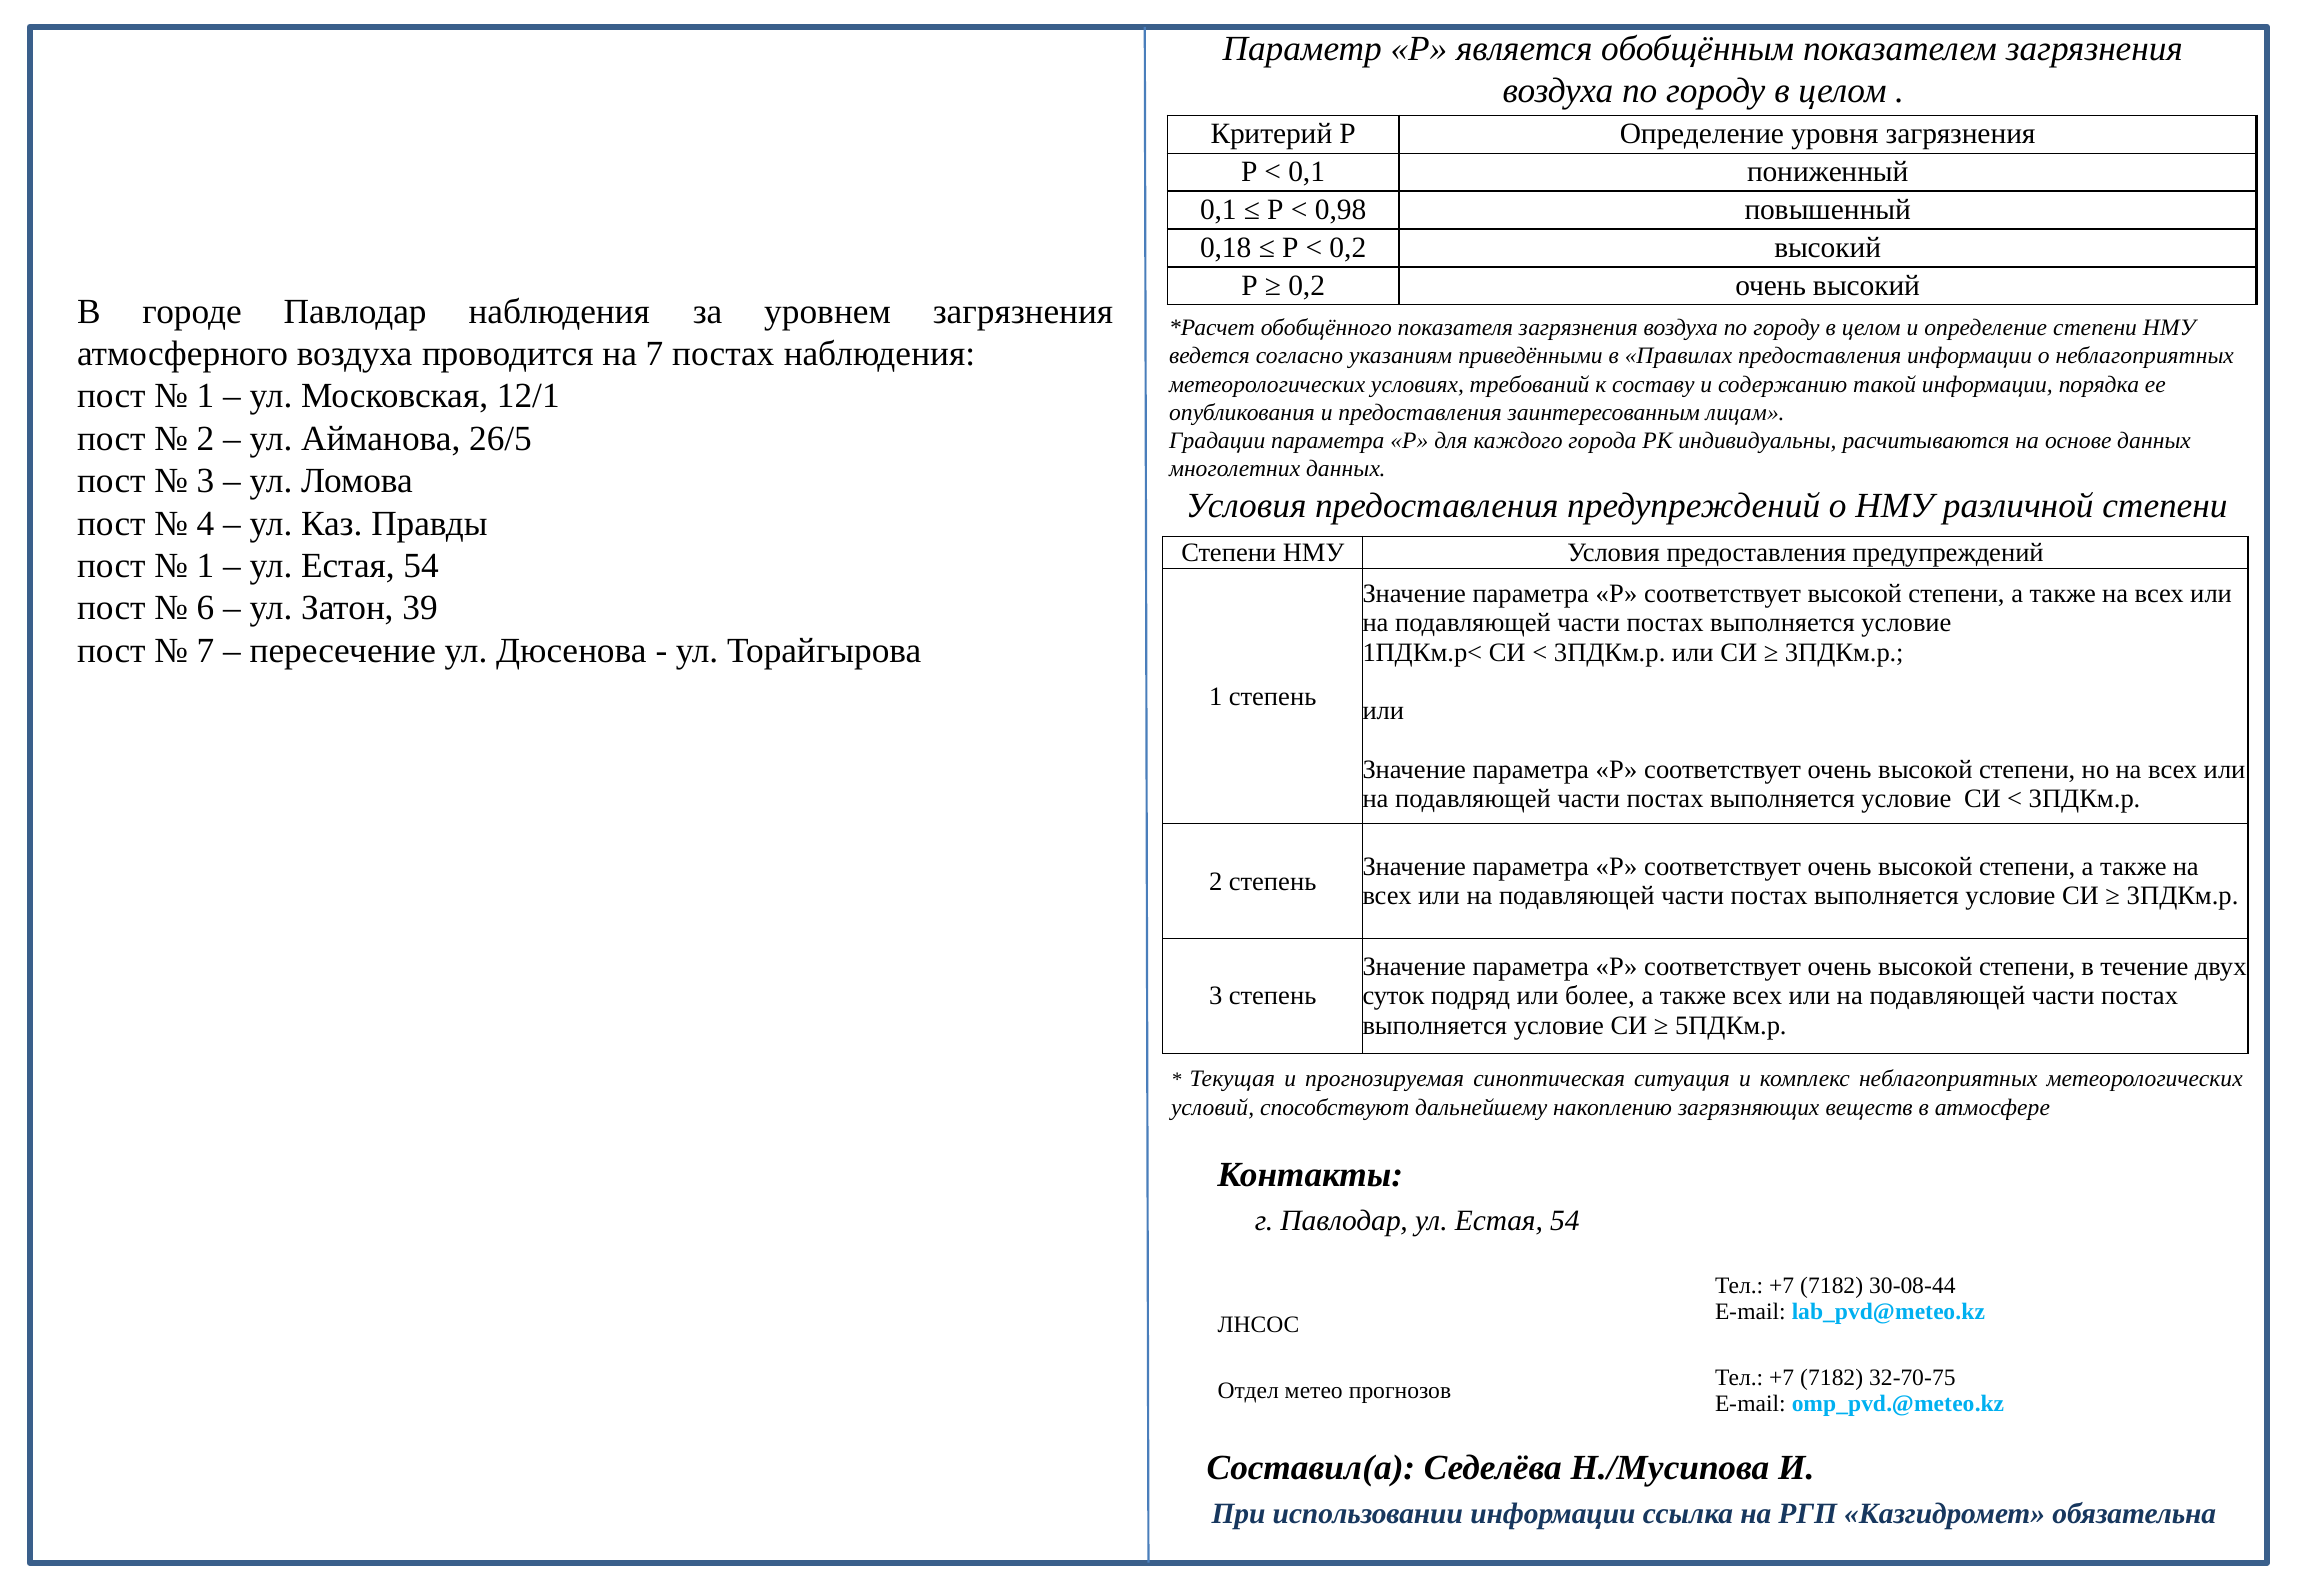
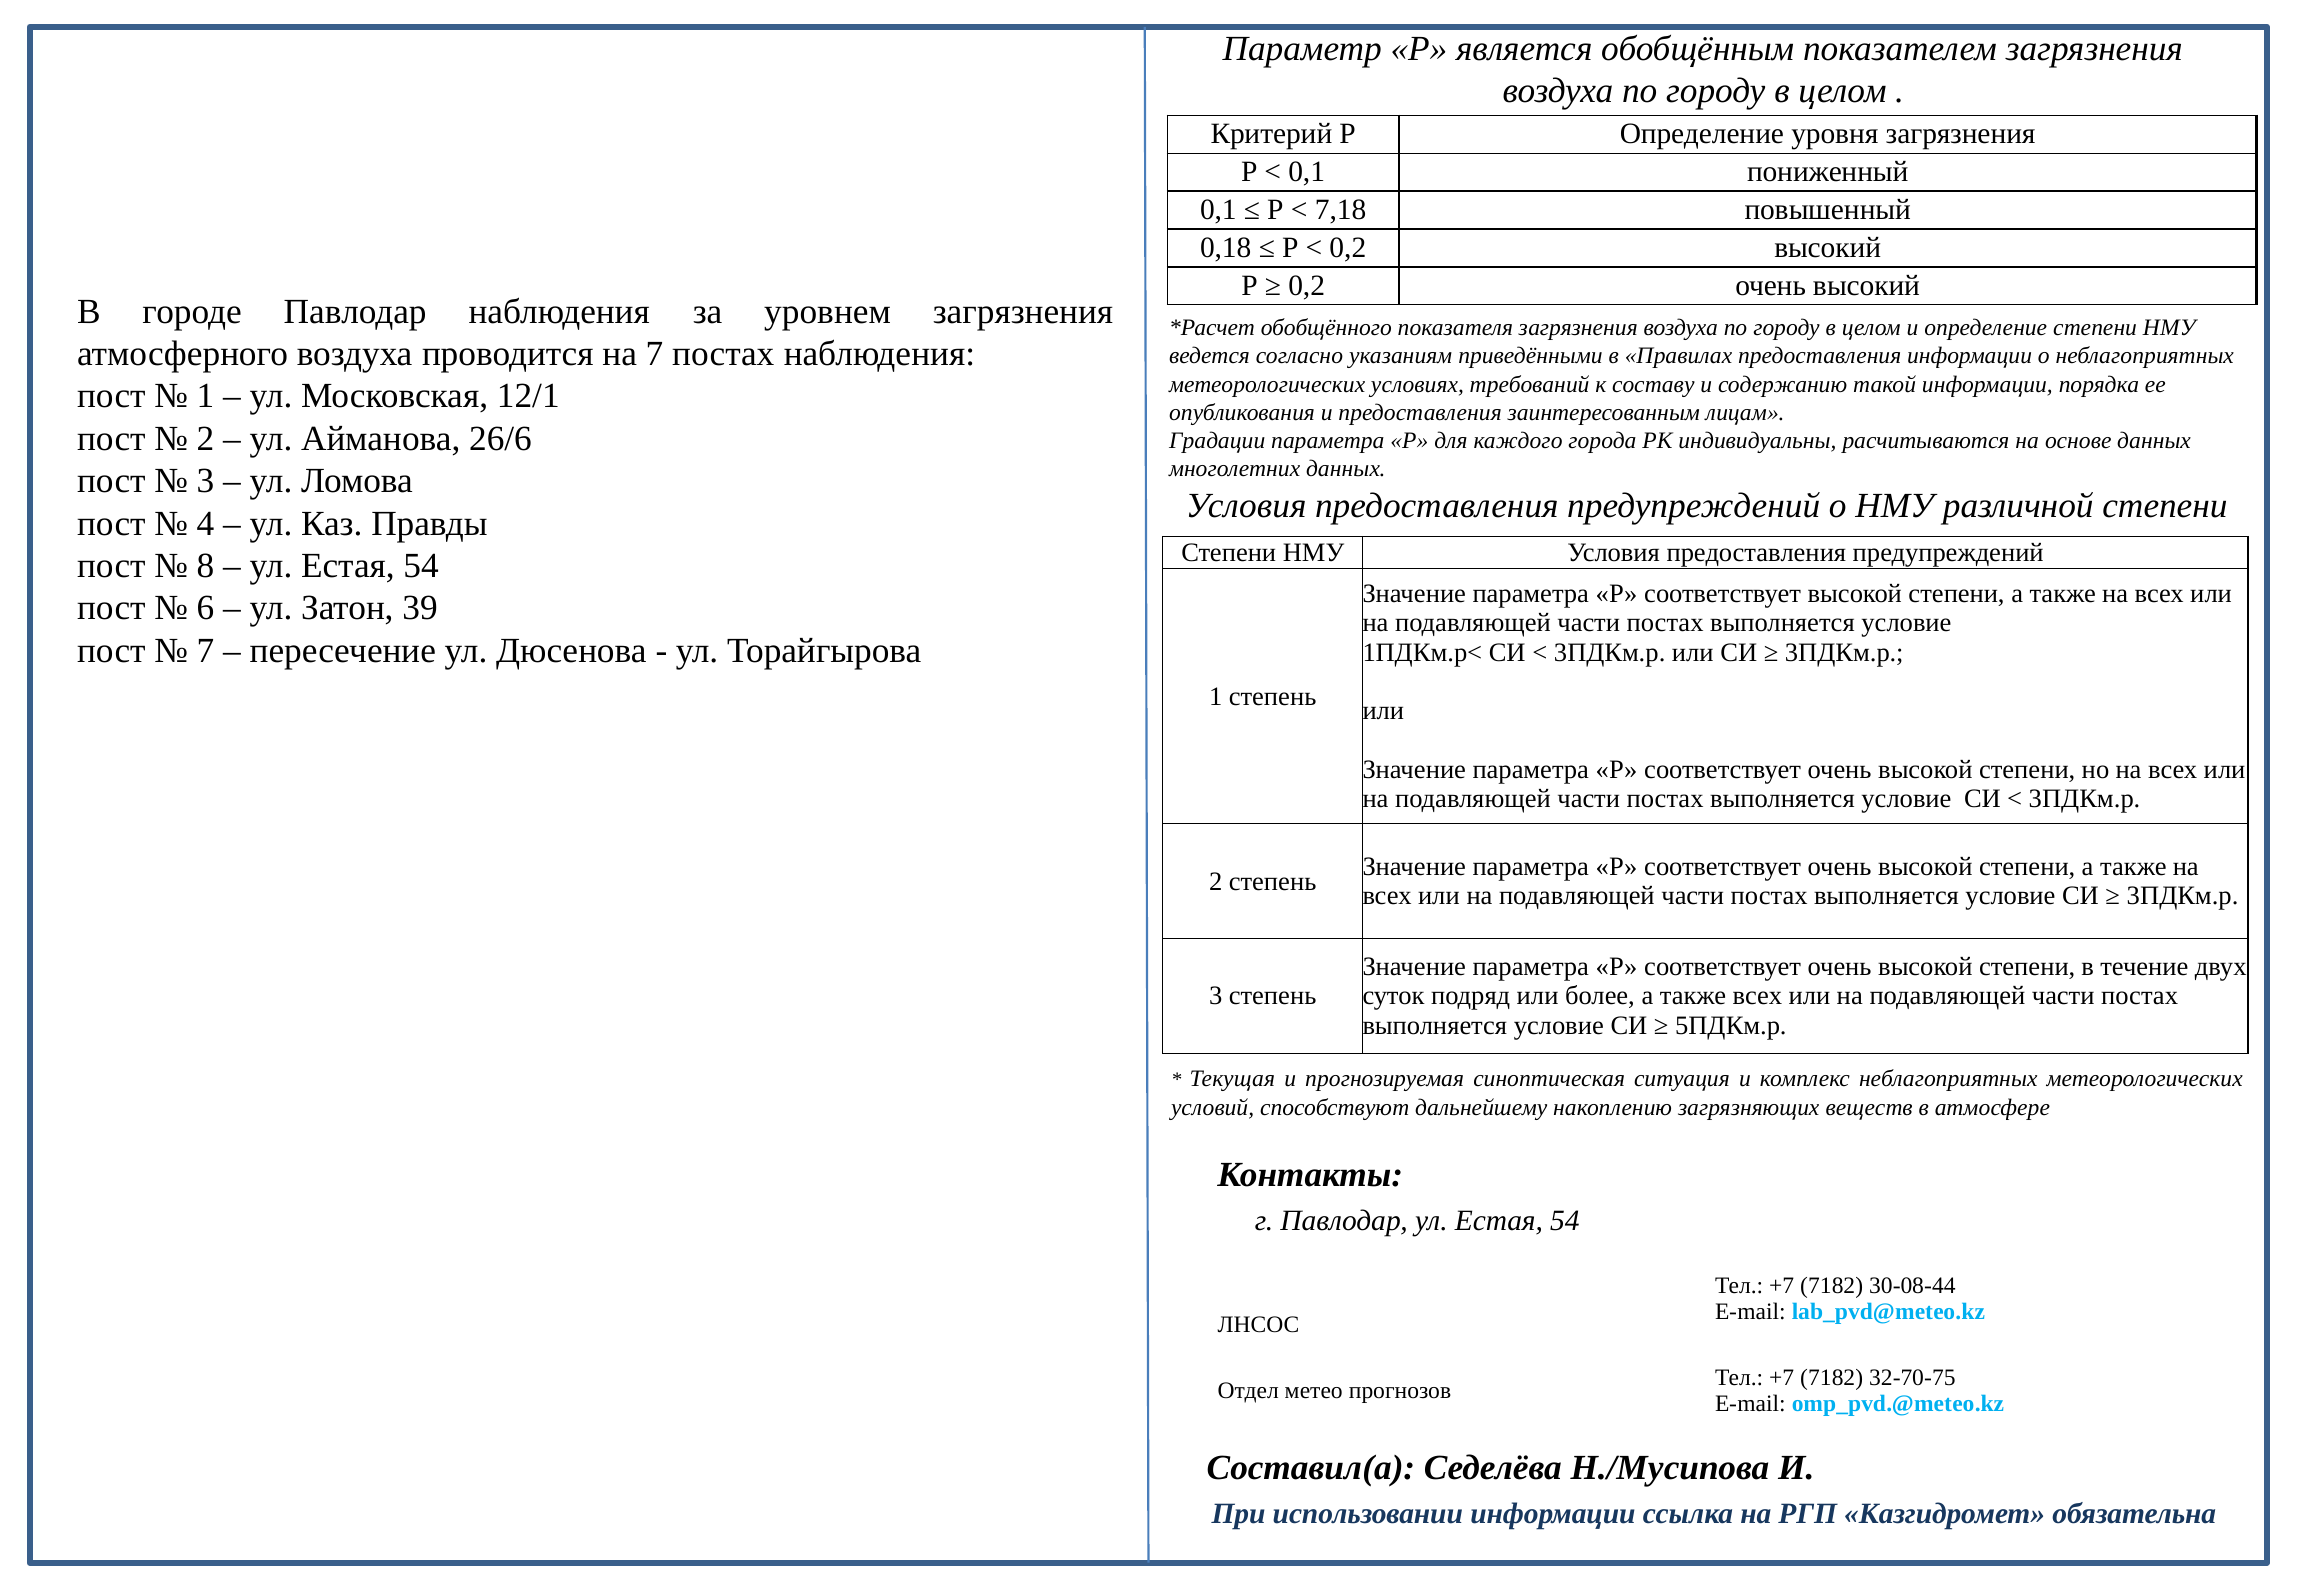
0,98: 0,98 -> 7,18 (1341, 210)
26/5: 26/5 -> 26/6 (500, 439)
1: 1 -> 8 (206, 566)
